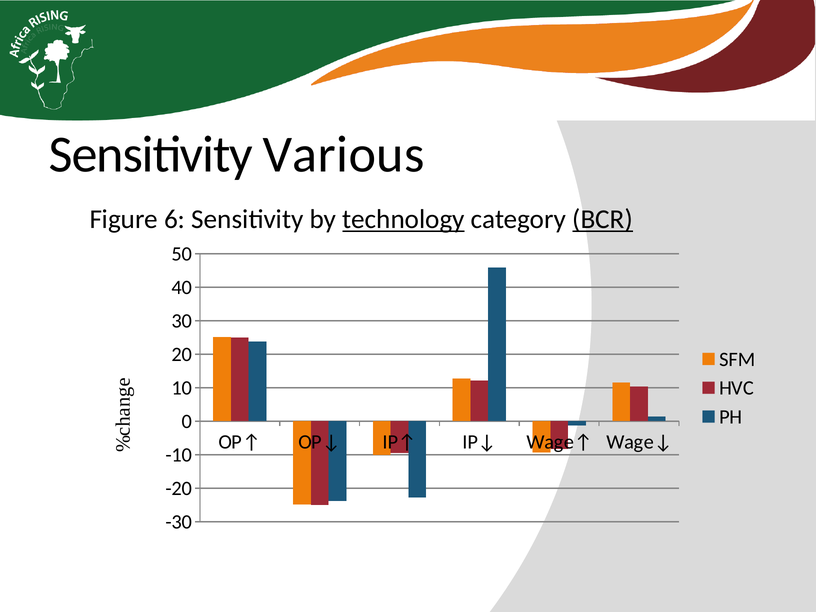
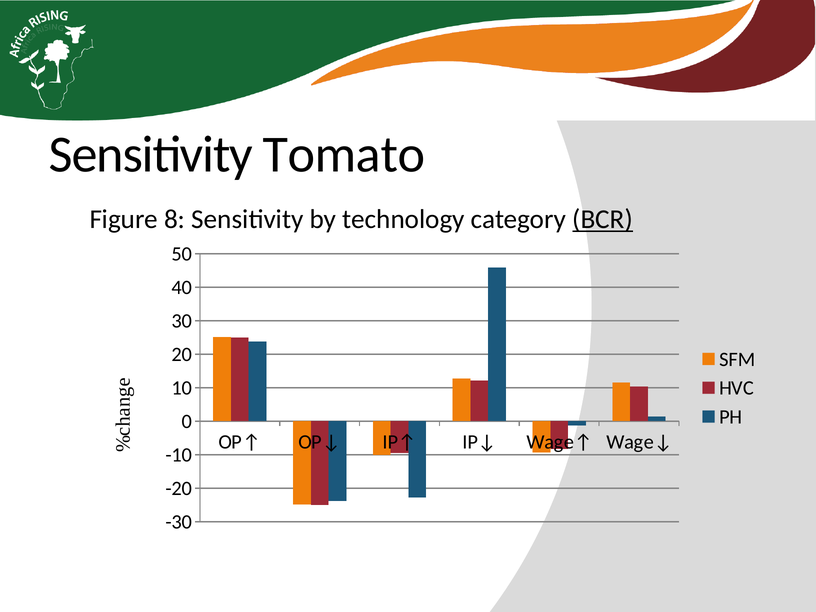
Various: Various -> Tomato (344, 155)
6: 6 -> 8 (175, 219)
technology underline: present -> none (404, 219)
